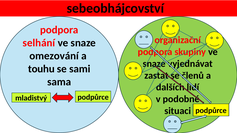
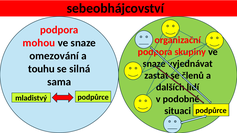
selhání: selhání -> mohou (39, 43)
sami: sami -> silná (80, 69)
